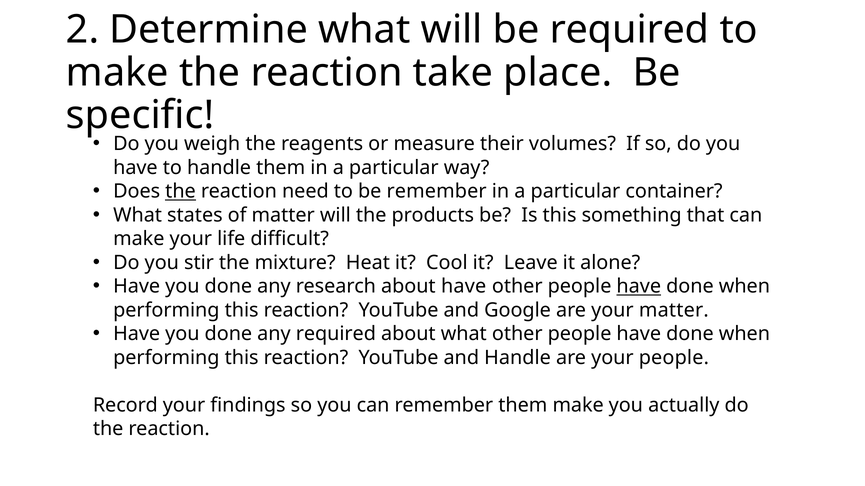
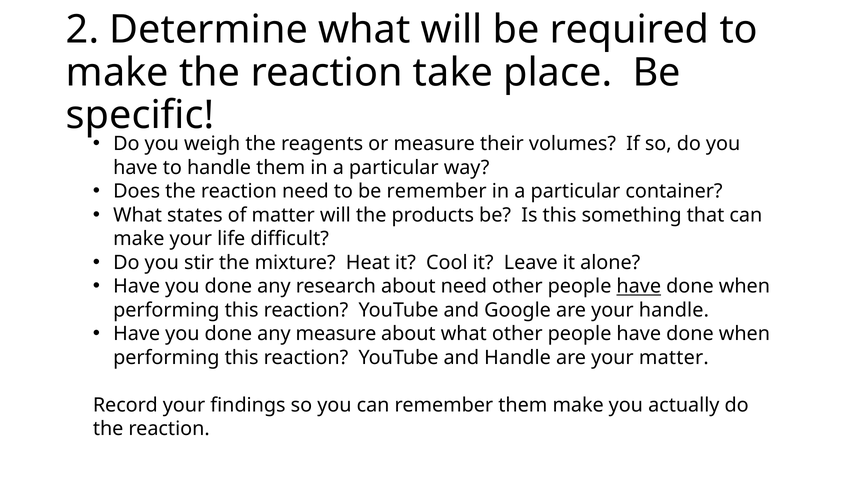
the underline: present -> none (181, 192)
about have: have -> need (464, 287)
your matter: matter -> handle (674, 311)
any required: required -> measure (336, 334)
your people: people -> matter (674, 358)
